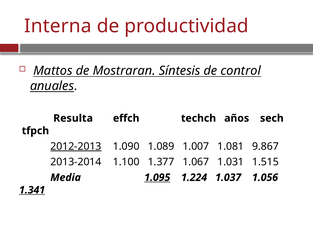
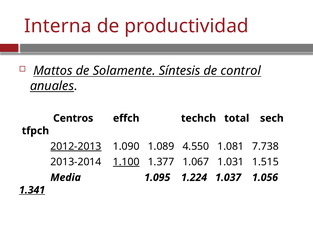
Mostraran: Mostraran -> Solamente (124, 71)
Resulta: Resulta -> Centros (73, 118)
años: años -> total (237, 118)
1.007: 1.007 -> 4.550 (196, 146)
9.867: 9.867 -> 7.738 (265, 146)
1.100 underline: none -> present (126, 162)
1.095 underline: present -> none (157, 177)
